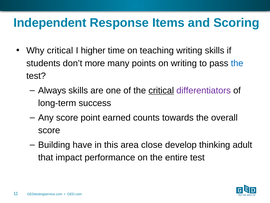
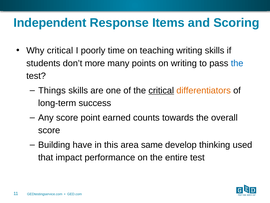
higher: higher -> poorly (93, 50)
Always: Always -> Things (52, 90)
differentiators colour: purple -> orange (204, 90)
close: close -> same (152, 145)
adult: adult -> used (242, 145)
